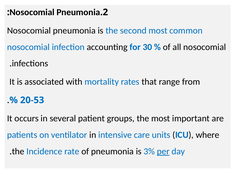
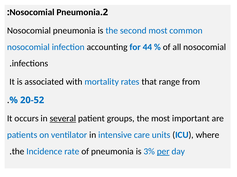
30: 30 -> 44 (147, 47)
20-53: 20-53 -> 20-52 (32, 101)
several underline: none -> present (63, 119)
